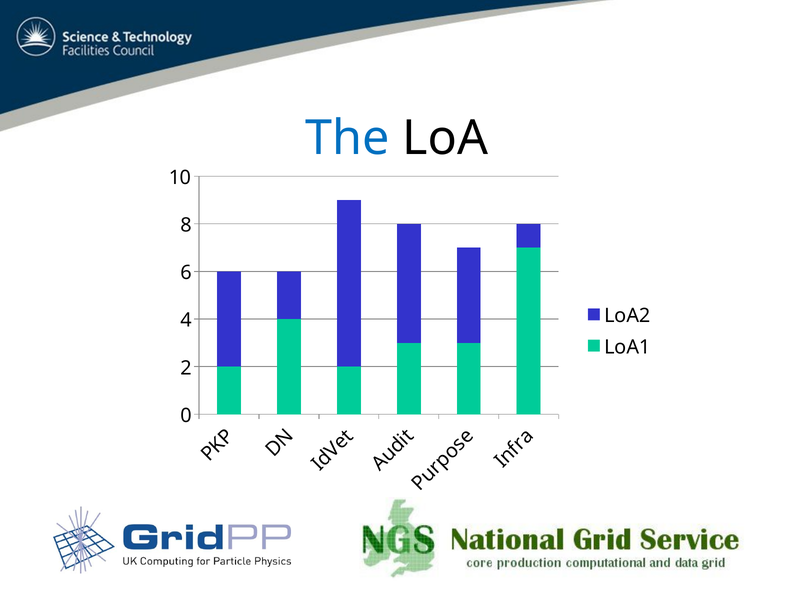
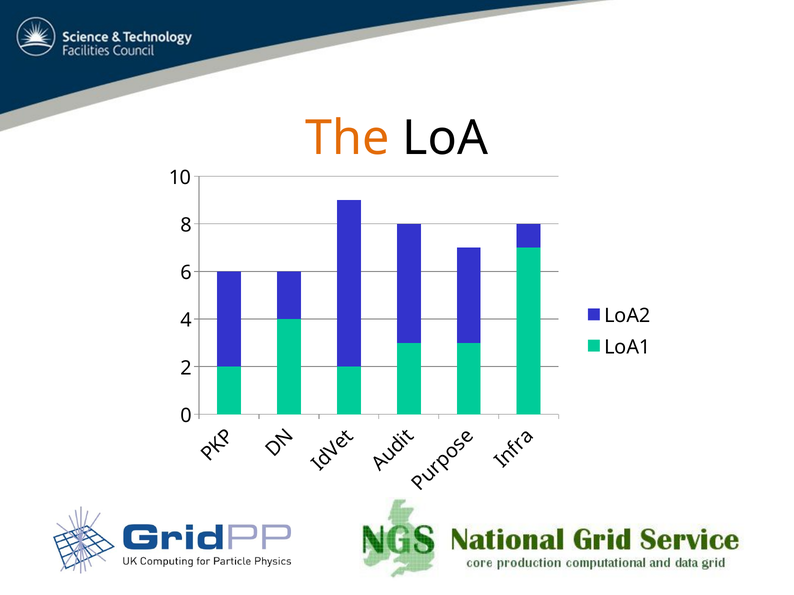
The colour: blue -> orange (348, 138)
